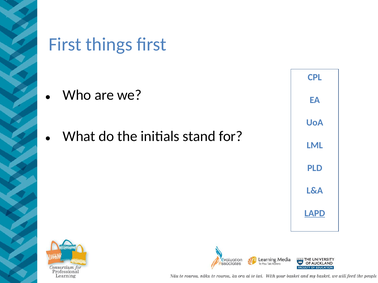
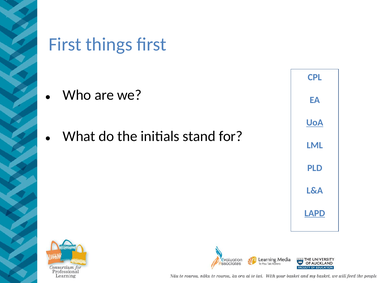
UoA underline: none -> present (315, 123)
